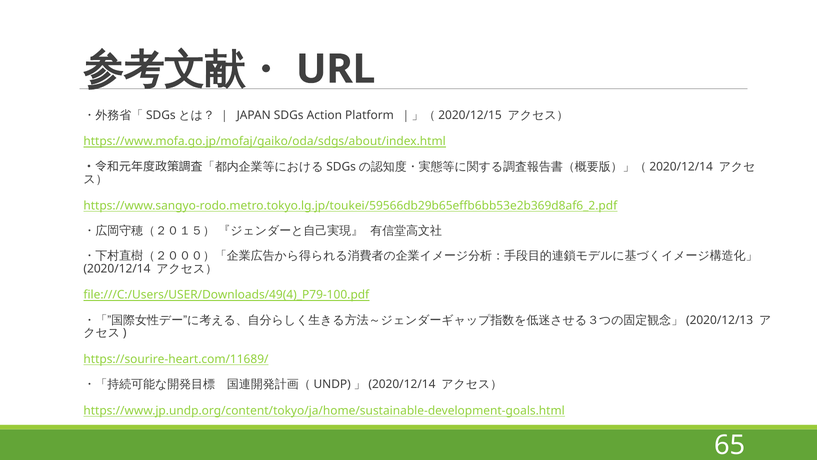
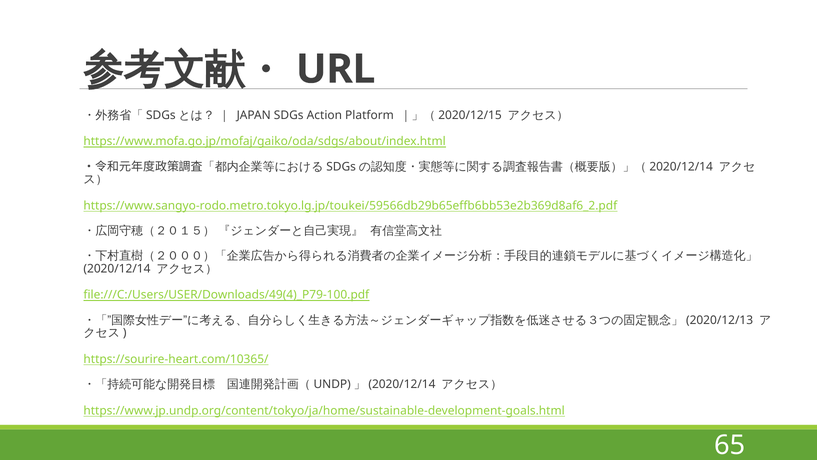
https://sourire-heart.com/11689/: https://sourire-heart.com/11689/ -> https://sourire-heart.com/10365/ (176, 359)
